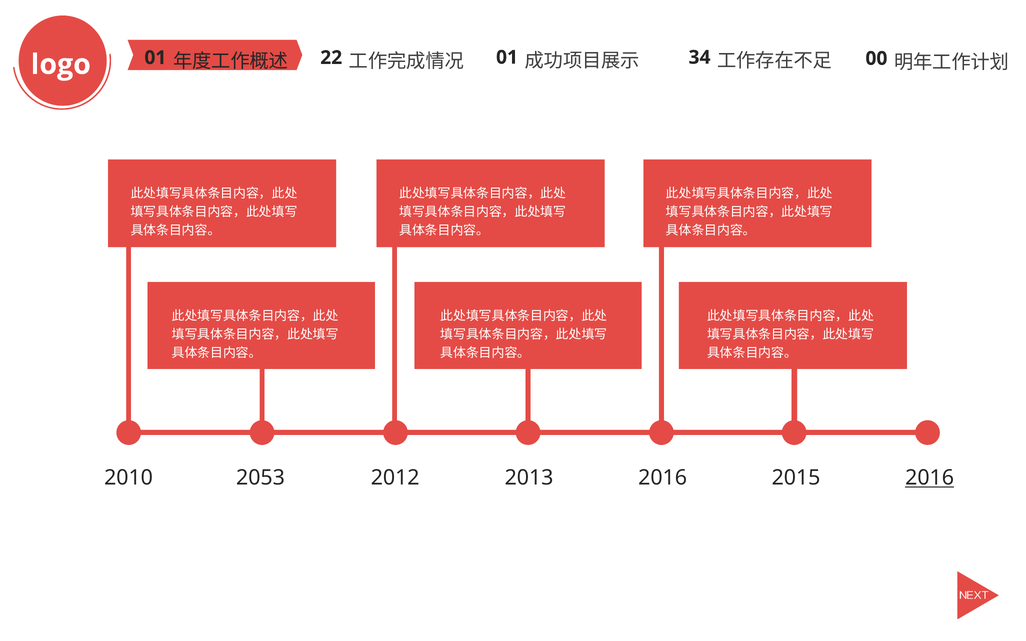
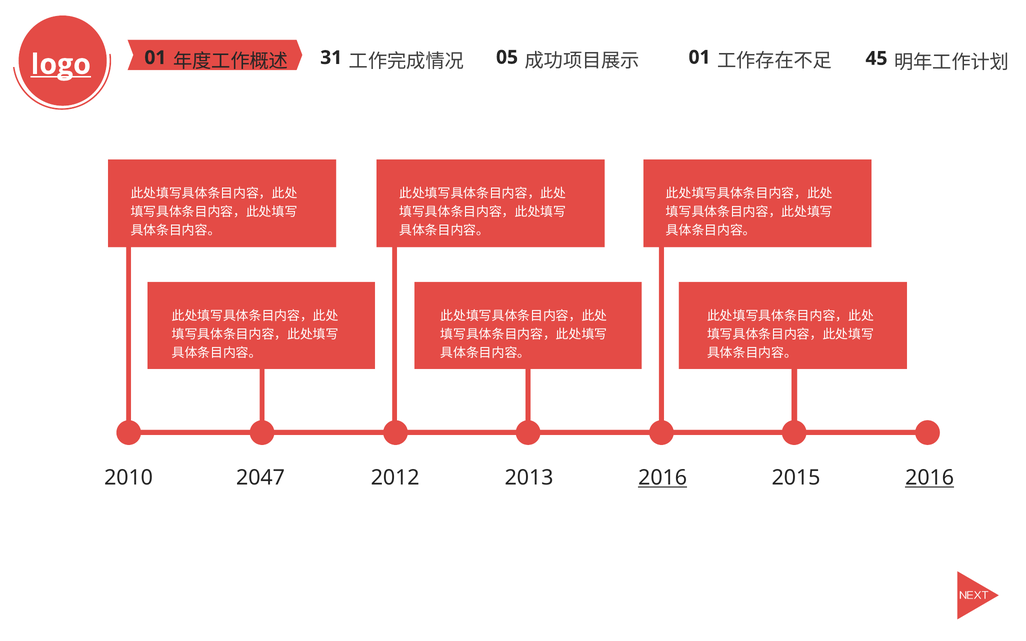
logo underline: none -> present (61, 65)
22: 22 -> 31 (331, 58)
01: 01 -> 05 (507, 57)
34: 34 -> 01 (700, 57)
00: 00 -> 45 (876, 59)
2053: 2053 -> 2047 (260, 478)
2016 underline: none -> present (663, 478)
